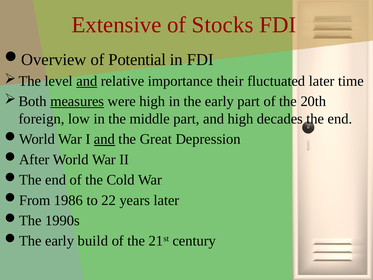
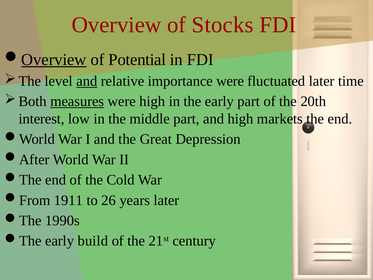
Extensive: Extensive -> Overview (116, 25)
Overview underline: none -> present (54, 60)
importance their: their -> were (230, 81)
foreign: foreign -> interest (42, 119)
decades: decades -> markets (280, 119)
and underline: present -> none (104, 139)
1986: 1986 -> 1911 (68, 200)
22: 22 -> 26 (109, 200)
